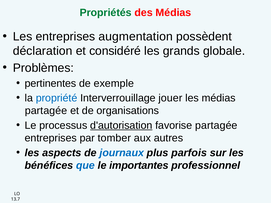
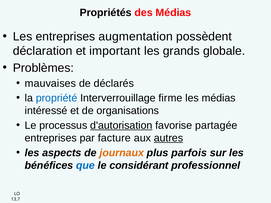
Propriétés colour: green -> black (106, 13)
considéré: considéré -> important (115, 51)
pertinentes: pertinentes -> mauvaises (50, 83)
exemple: exemple -> déclarés (114, 83)
jouer: jouer -> firme (170, 98)
partagée: partagée -> intéressé (46, 111)
tomber: tomber -> facture (114, 138)
autres underline: none -> present (168, 138)
journaux colour: blue -> orange (122, 153)
importantes: importantes -> considérant (139, 166)
